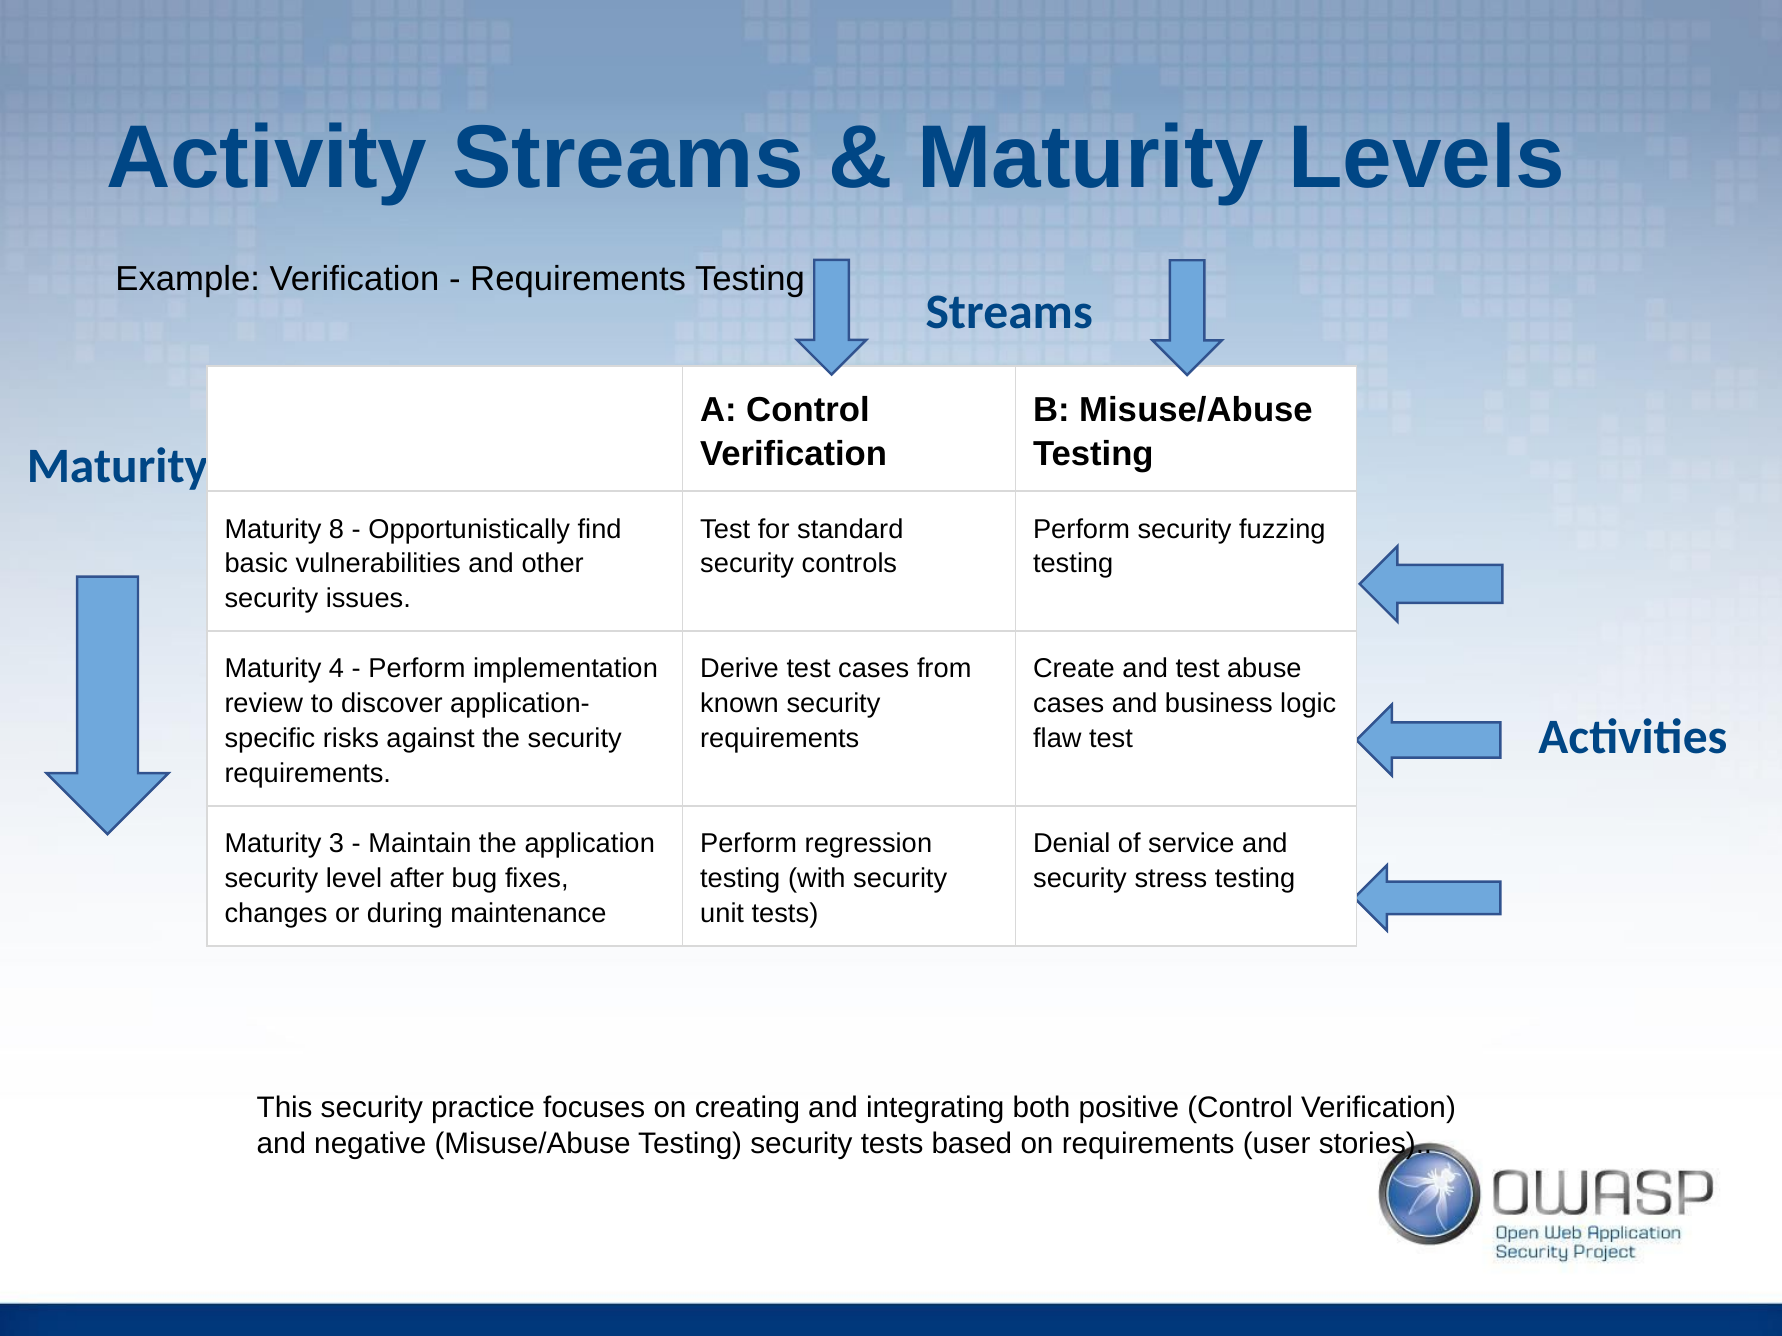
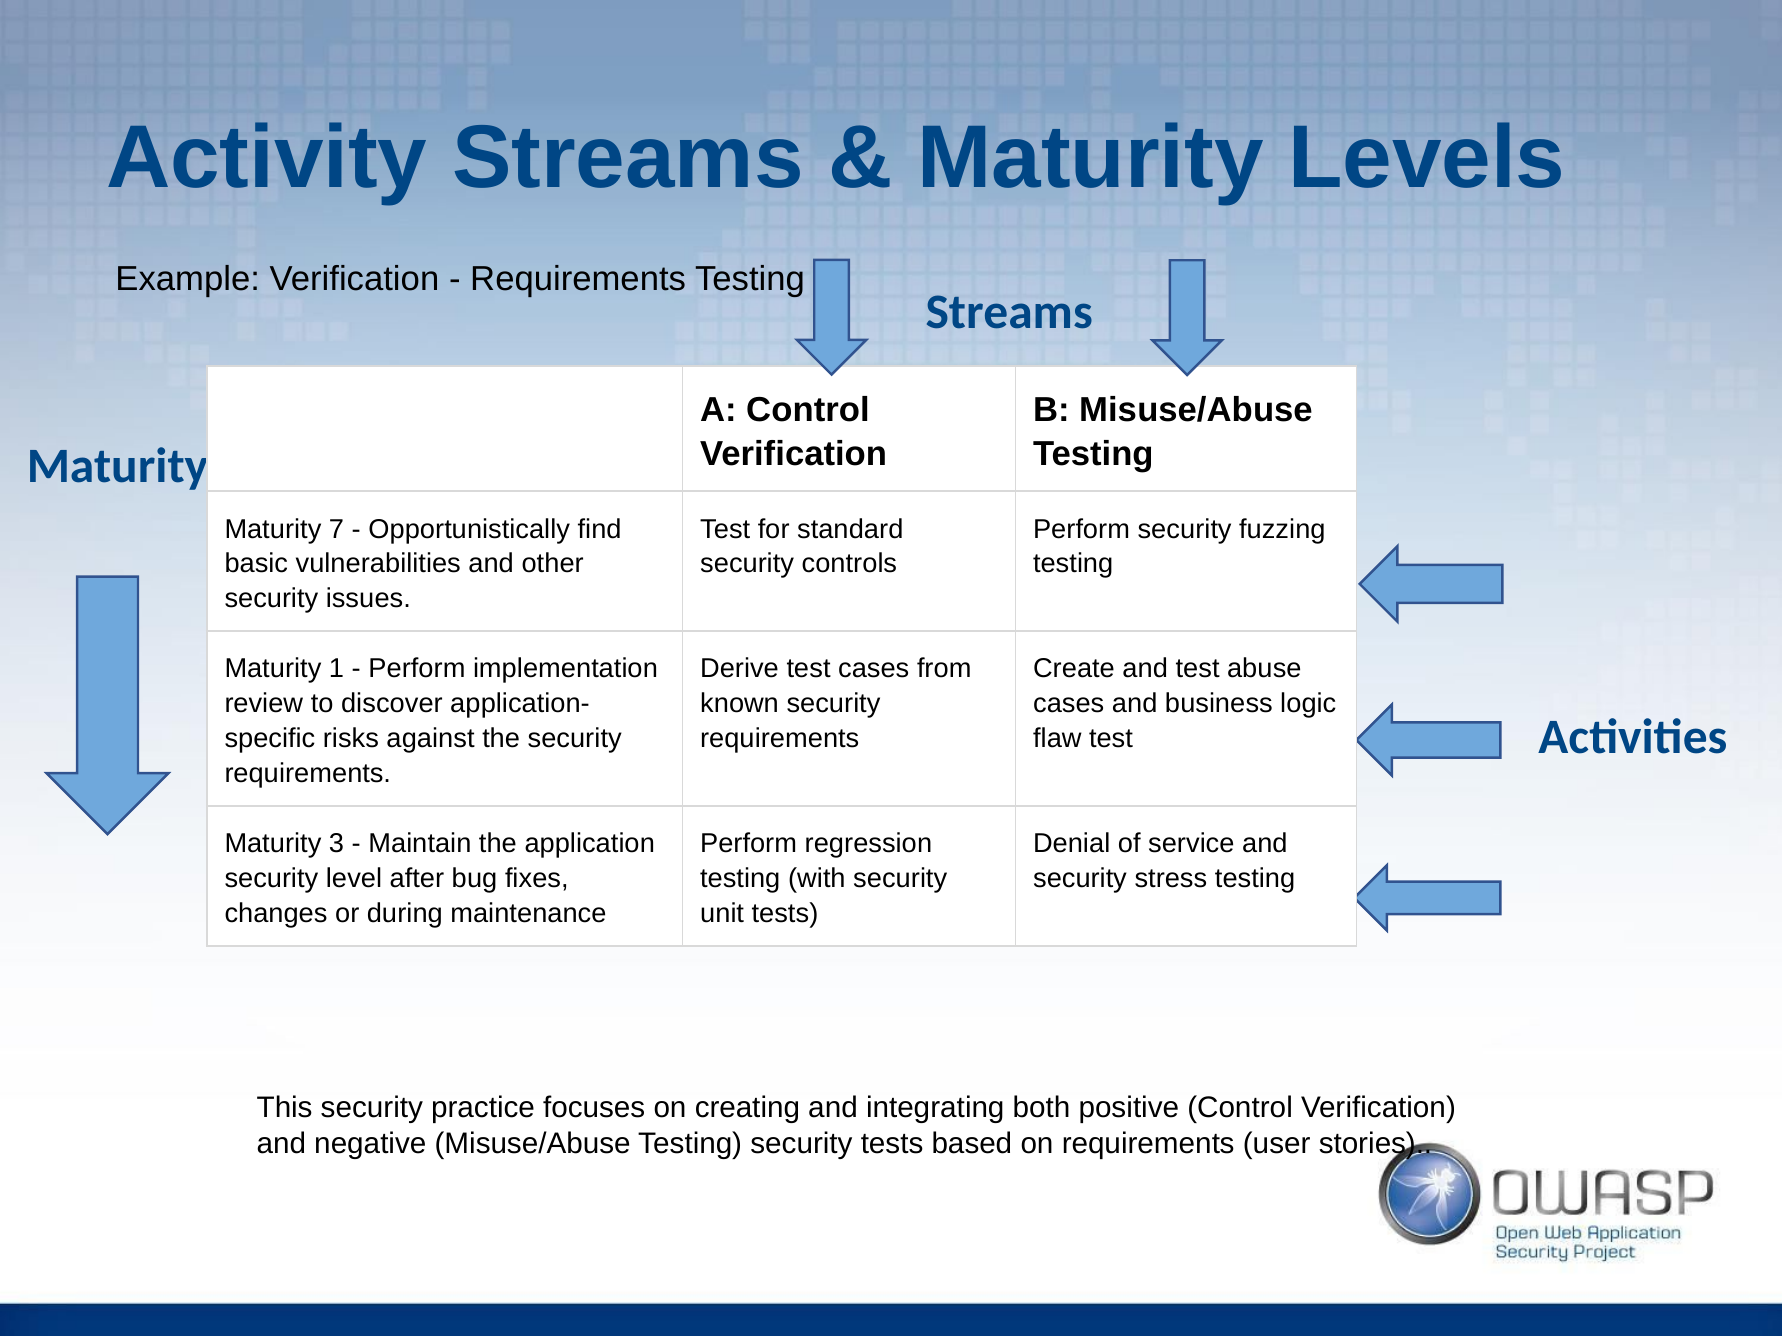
8: 8 -> 7 (336, 529)
4: 4 -> 1 (336, 669)
